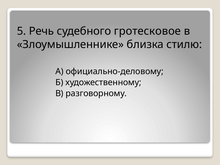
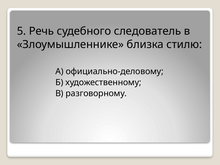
гротесковое: гротесковое -> следователь (147, 31)
